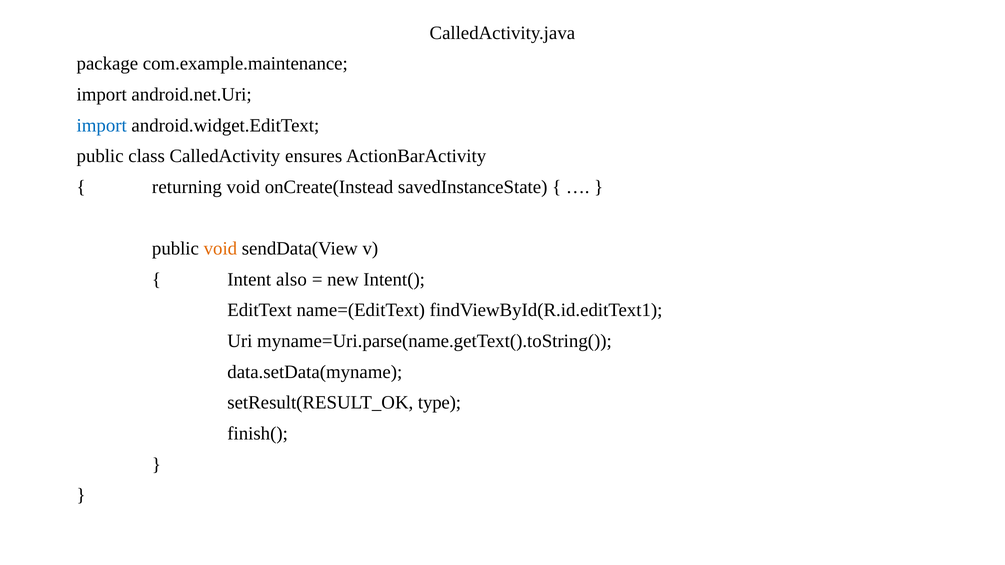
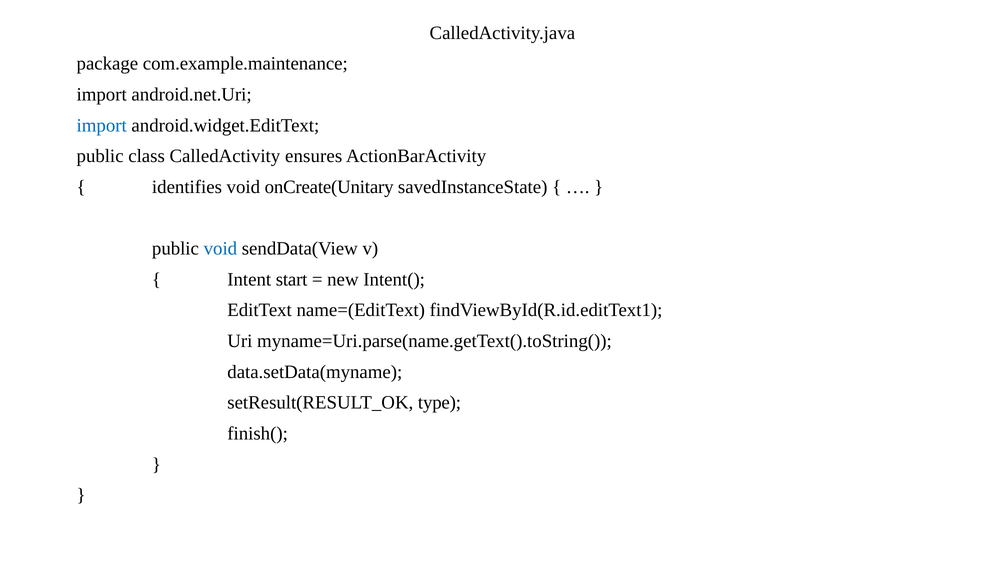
returning: returning -> identifies (187, 187)
onCreate(Instead: onCreate(Instead -> onCreate(Unitary (329, 187)
void colour: orange -> blue (220, 249)
also: also -> start (292, 280)
